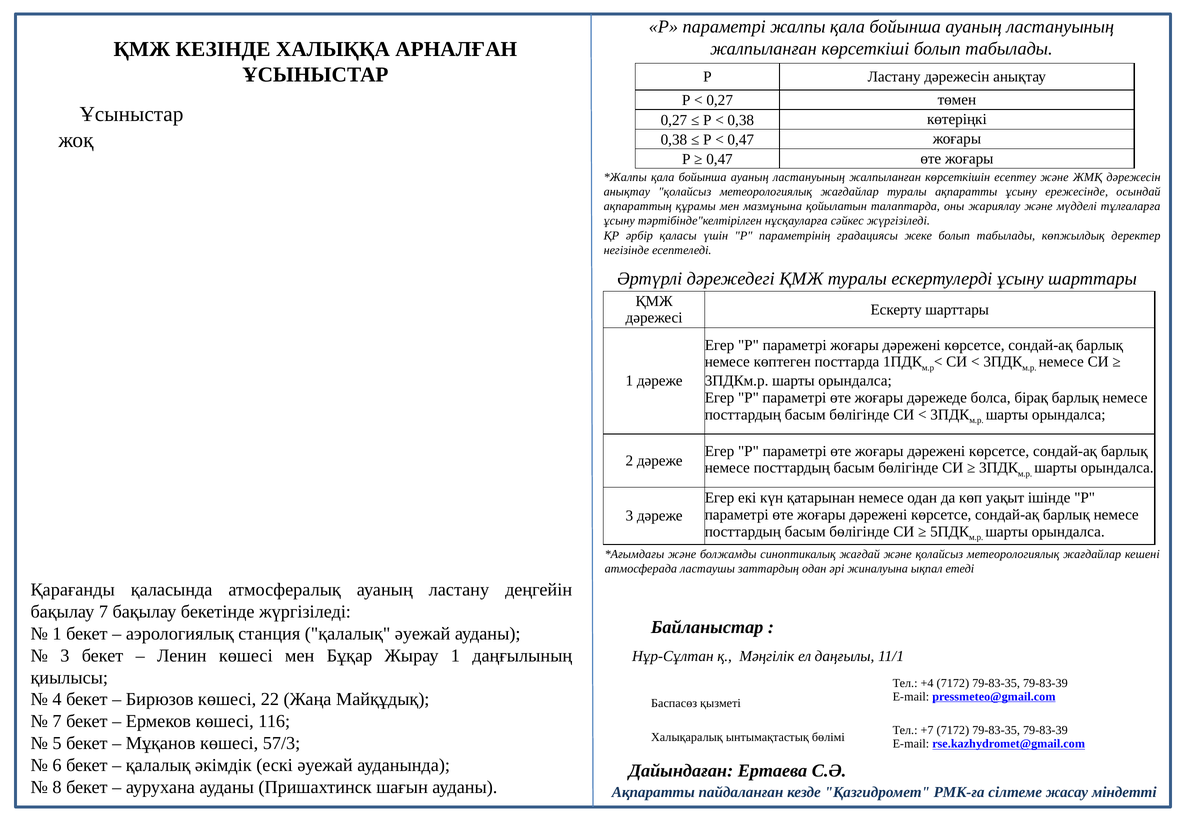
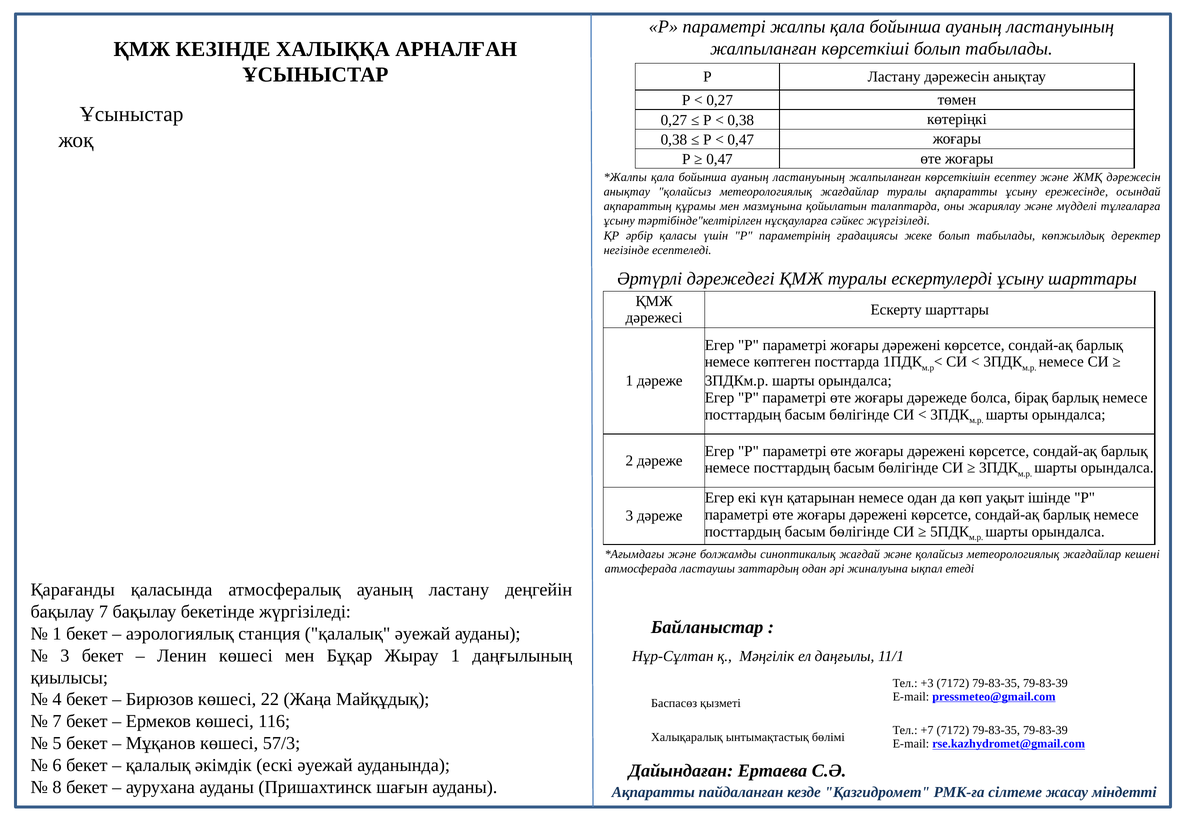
+4: +4 -> +3 (927, 683)
